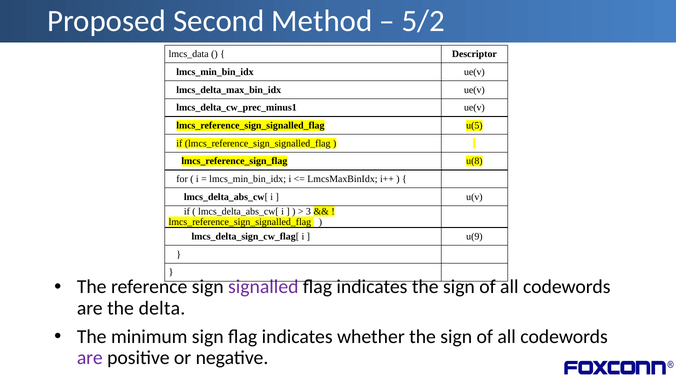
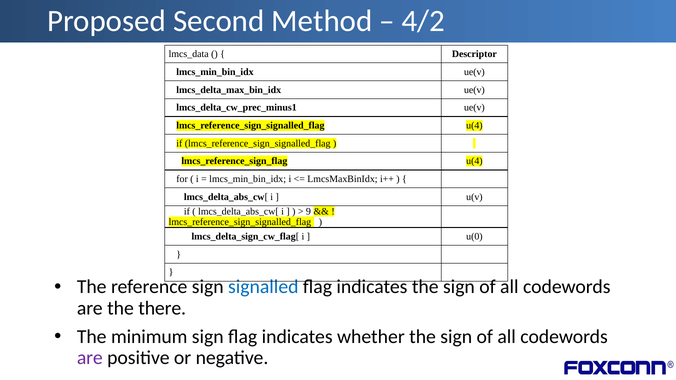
5/2: 5/2 -> 4/2 (423, 21)
u(5: u(5 -> u(4 (474, 126)
u(8: u(8 -> u(4 (474, 161)
3: 3 -> 9 (308, 211)
u(9: u(9 -> u(0 (474, 237)
signalled colour: purple -> blue (263, 287)
delta: delta -> there (162, 308)
